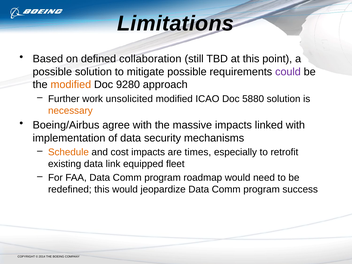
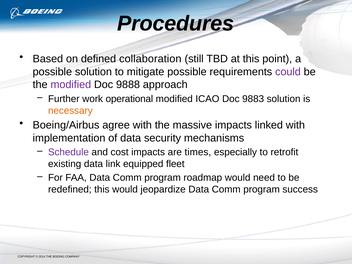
Limitations: Limitations -> Procedures (176, 23)
modified colour: orange -> purple (71, 85)
9280: 9280 -> 9888 (128, 85)
unsolicited: unsolicited -> operational (129, 99)
5880: 5880 -> 9883 (253, 99)
Schedule colour: orange -> purple (68, 152)
